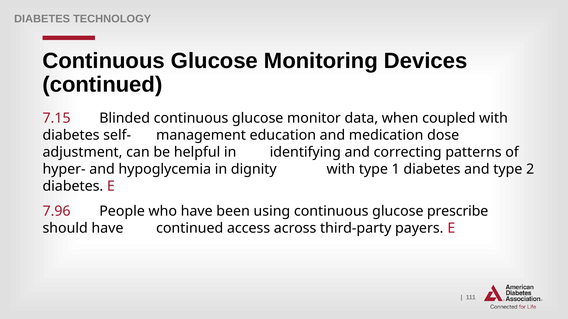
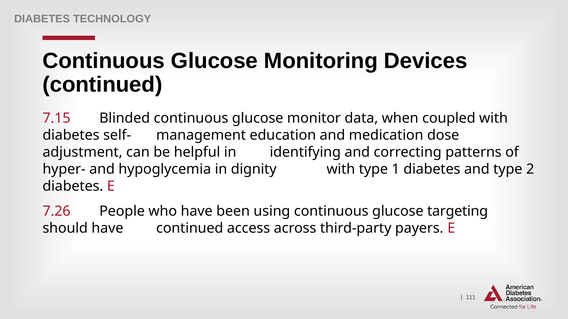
7.96: 7.96 -> 7.26 (57, 211)
prescribe: prescribe -> targeting (458, 211)
